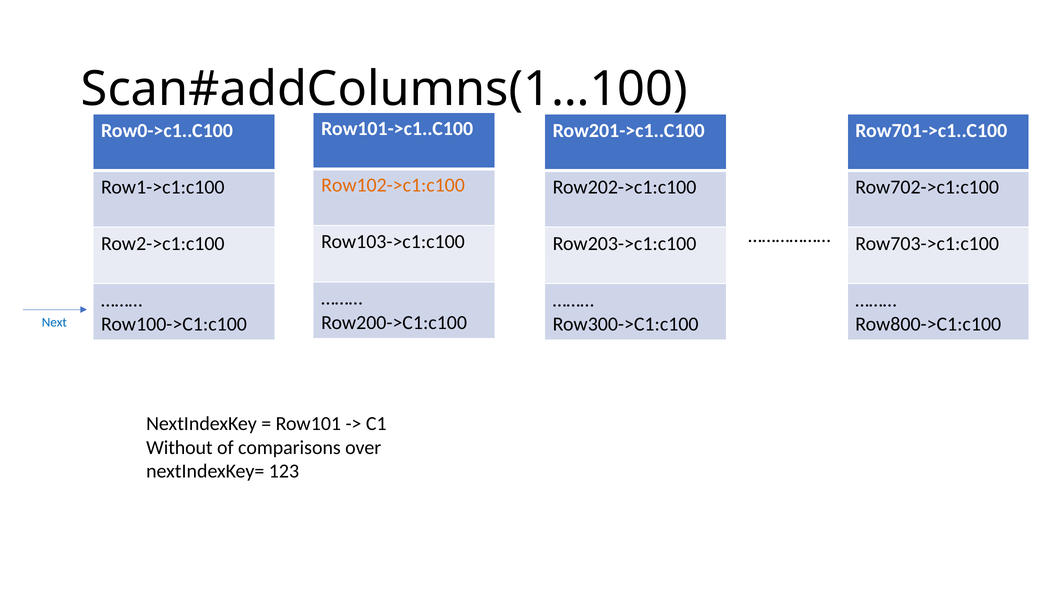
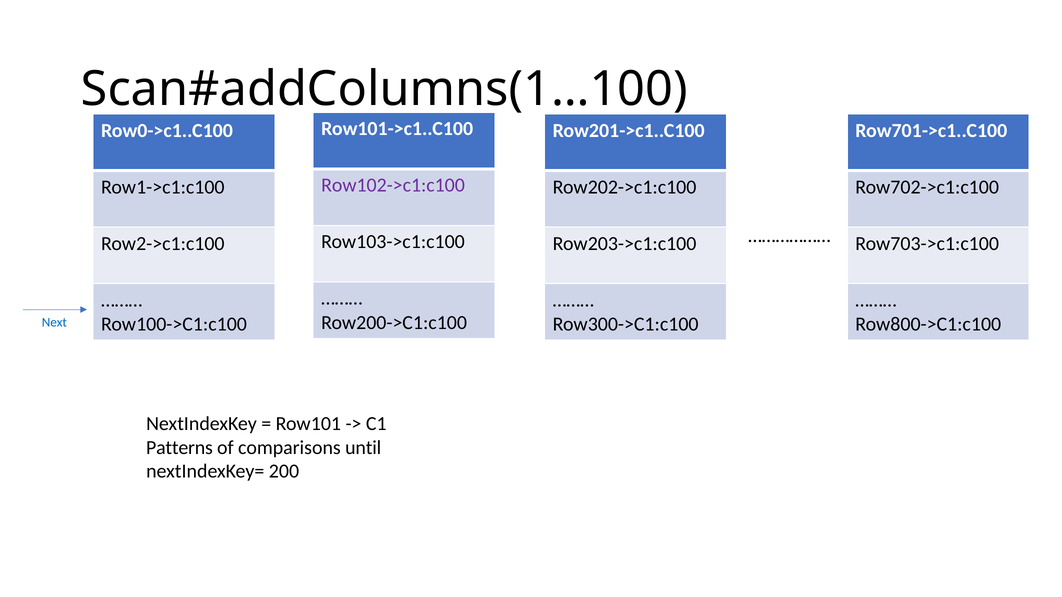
Row102->c1:c100 colour: orange -> purple (393, 185)
Without: Without -> Patterns (179, 448)
over: over -> until (363, 448)
123: 123 -> 200 (284, 472)
